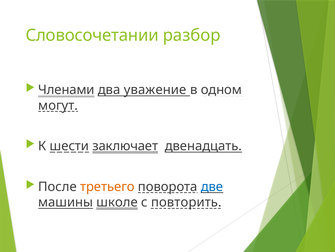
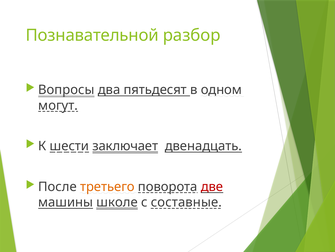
Словосочетании: Словосочетании -> Познавательной (92, 35)
Членами: Членами -> Вопросы (66, 90)
уважение: уважение -> пятьдесят (155, 90)
две colour: blue -> red (212, 186)
повторить: повторить -> составные (186, 202)
